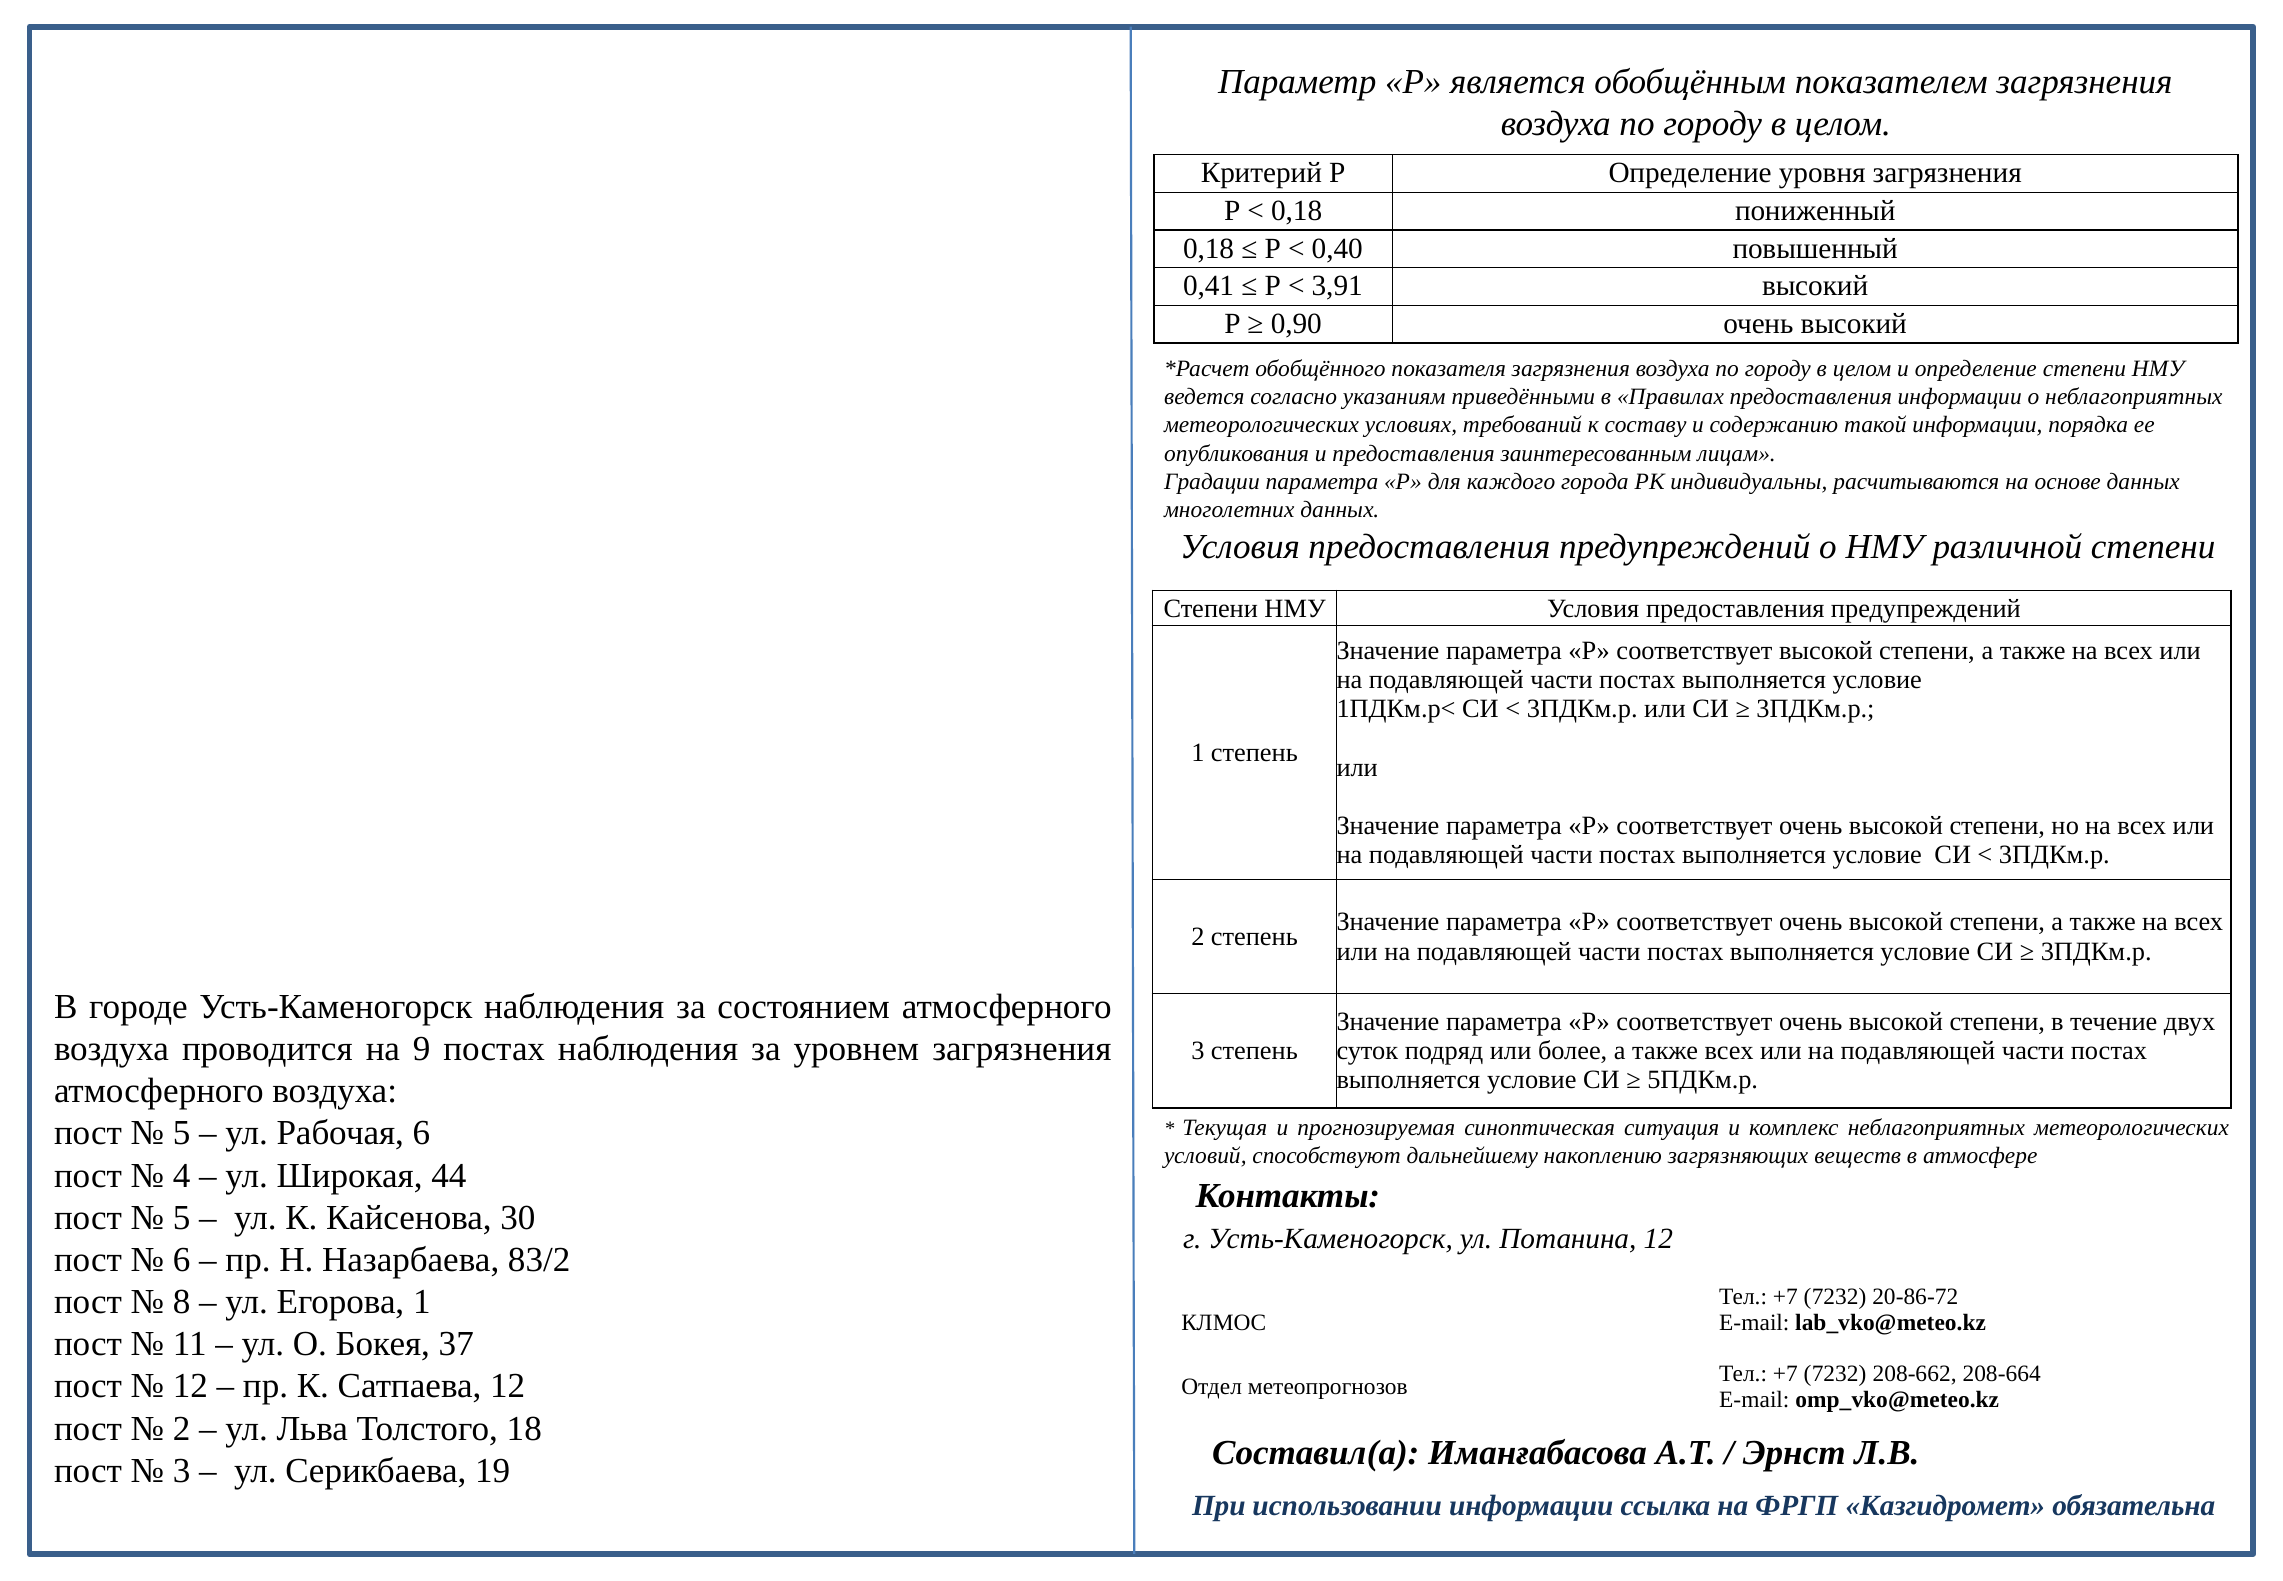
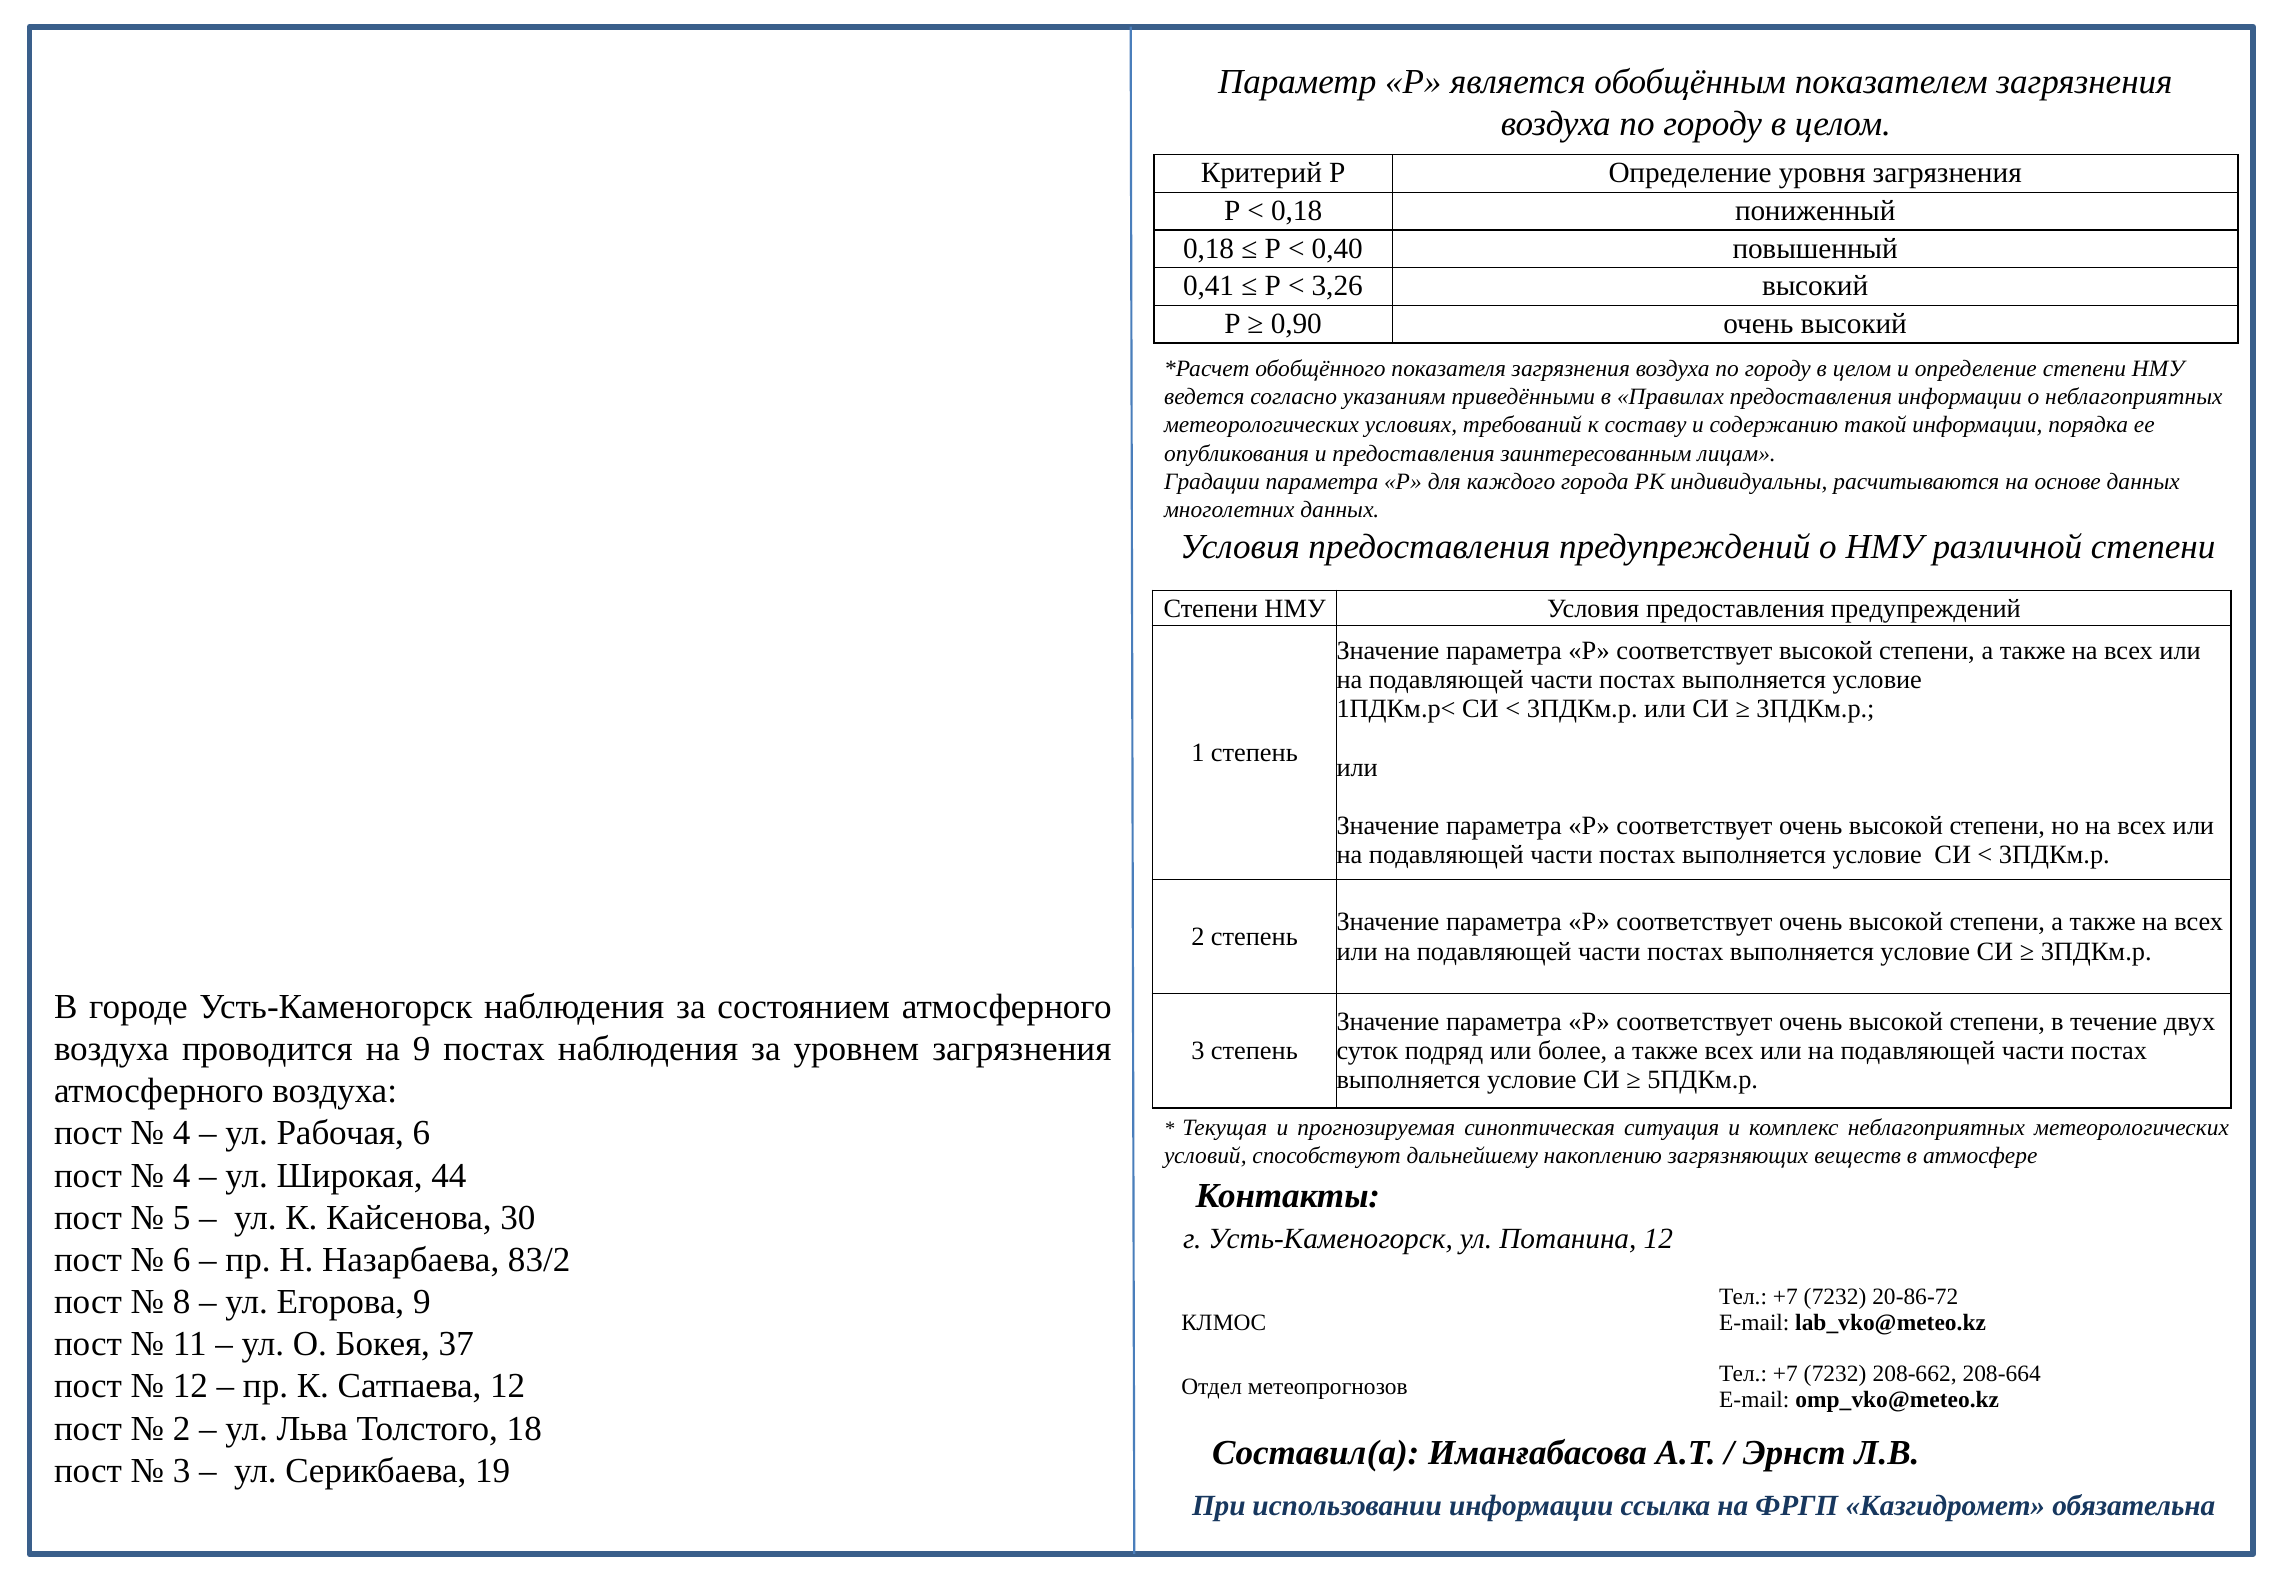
3,91: 3,91 -> 3,26 (1337, 286)
5: 5 -> 4 (182, 1133)
Егорова 1: 1 -> 9 (422, 1302)
